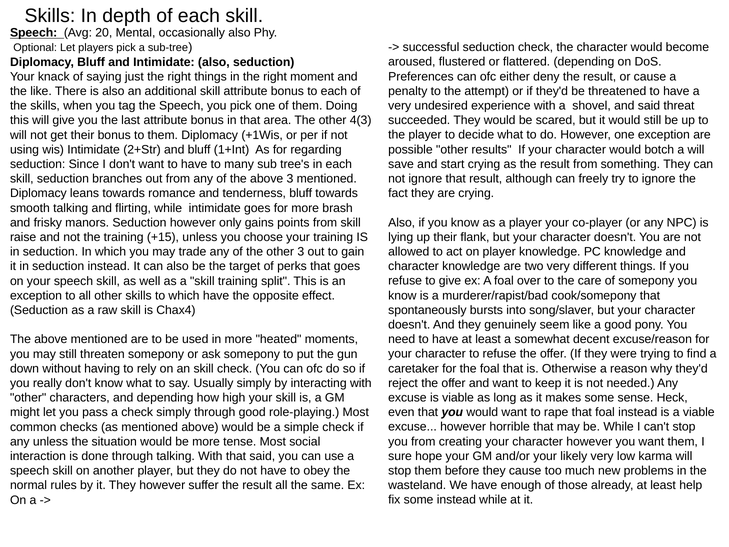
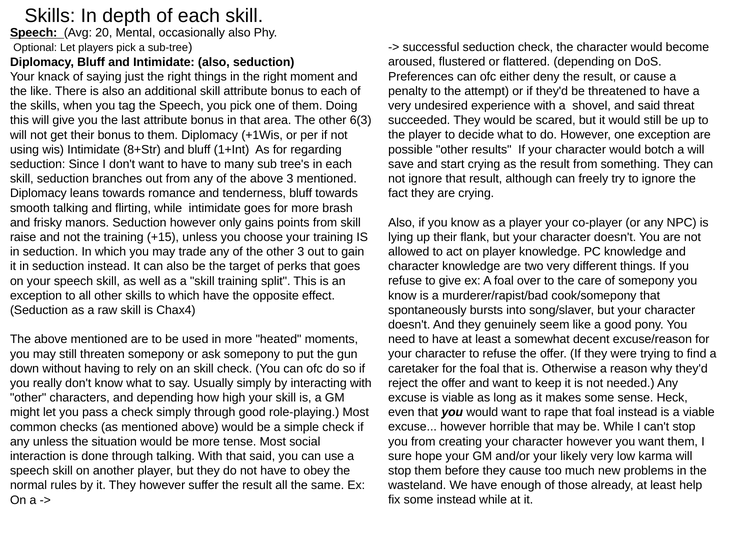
4(3: 4(3 -> 6(3 (361, 120)
2+Str: 2+Str -> 8+Str (142, 150)
